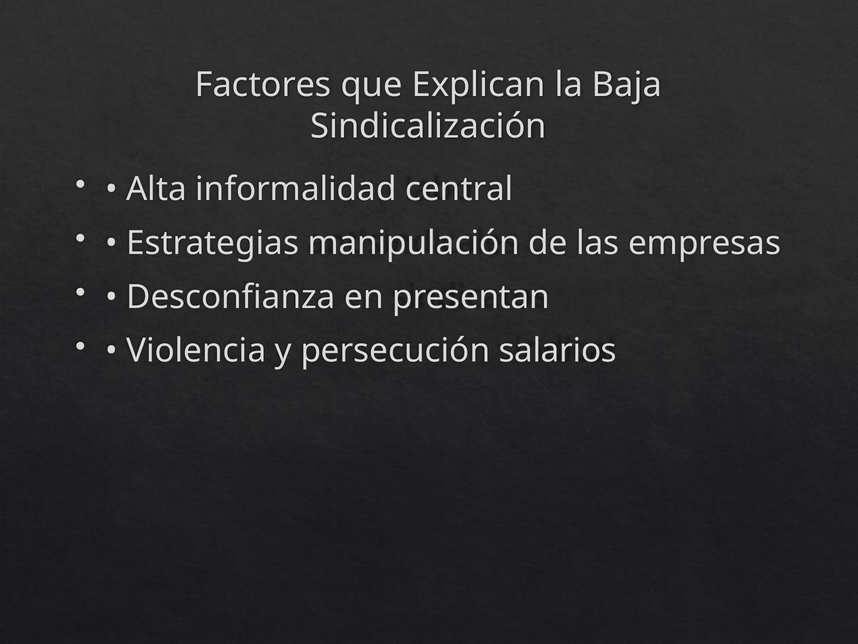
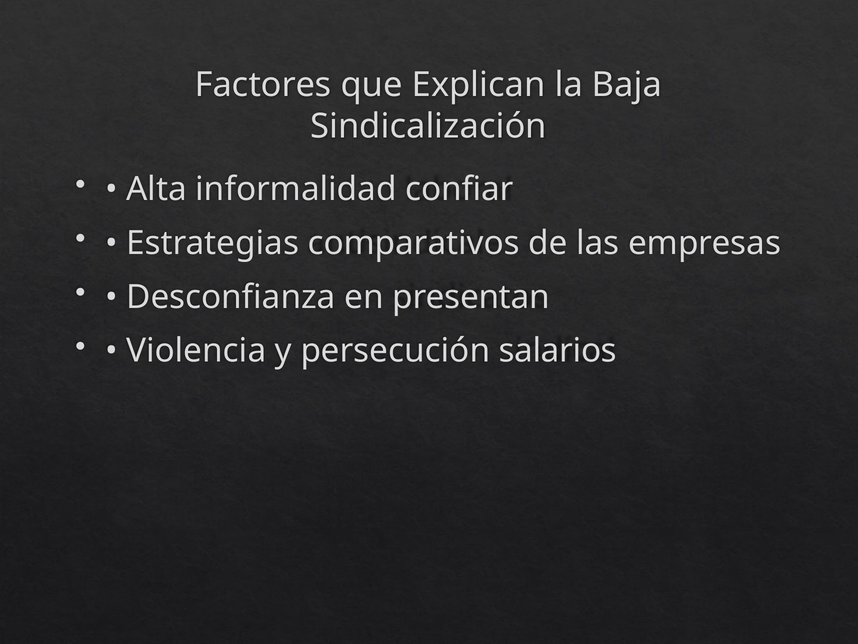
central: central -> confiar (459, 189)
manipulación: manipulación -> comparativos (414, 243)
